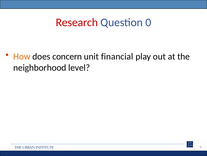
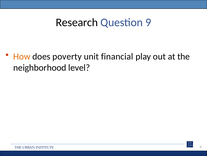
Research colour: red -> black (77, 22)
Question 0: 0 -> 9 (148, 22)
concern: concern -> poverty (67, 56)
